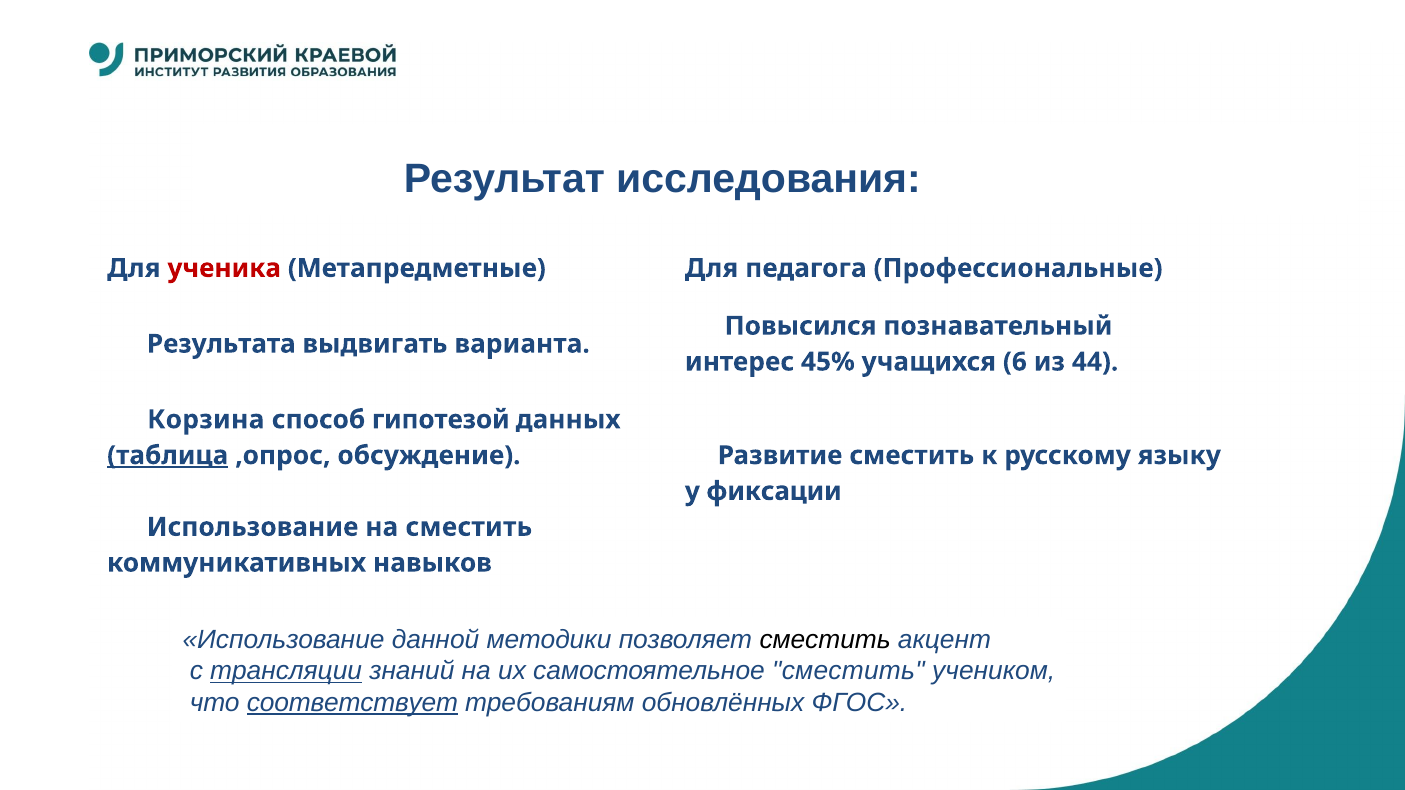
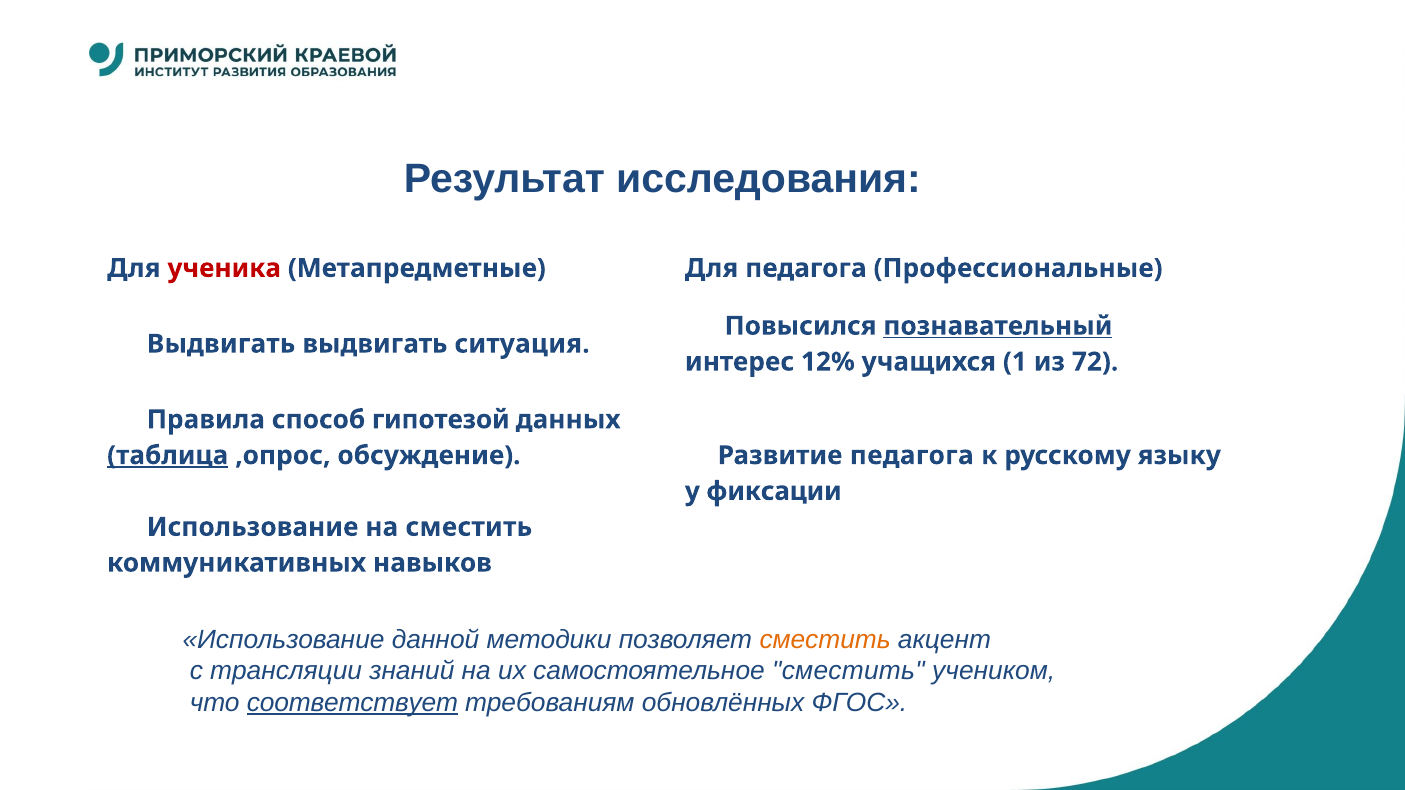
познавательный underline: none -> present (998, 326)
Результата: Результата -> Выдвигать (221, 344)
варианта: варианта -> ситуация (522, 344)
45%: 45% -> 12% (828, 362)
6: 6 -> 1 (1015, 362)
44: 44 -> 72 (1095, 362)
Корзина: Корзина -> Правила (206, 420)
сместить: сместить -> педагога (912, 456)
сместить colour: black -> orange (825, 640)
трансляции underline: present -> none (286, 672)
